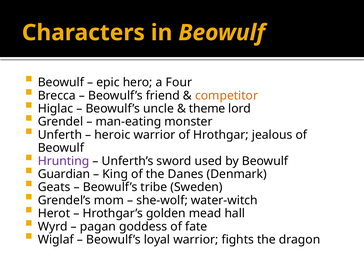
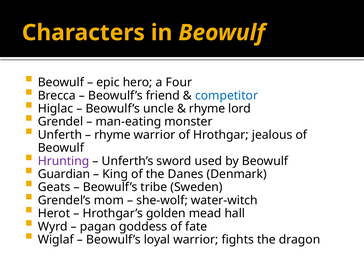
competitor colour: orange -> blue (227, 96)
theme: theme -> rhyme (207, 109)
heroic: heroic -> rhyme (112, 135)
